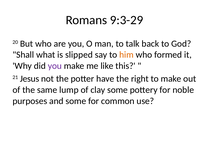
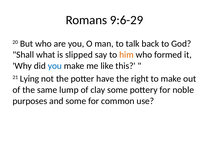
9:3-29: 9:3-29 -> 9:6-29 (127, 20)
you colour: purple -> blue (55, 66)
Jesus: Jesus -> Lying (30, 79)
